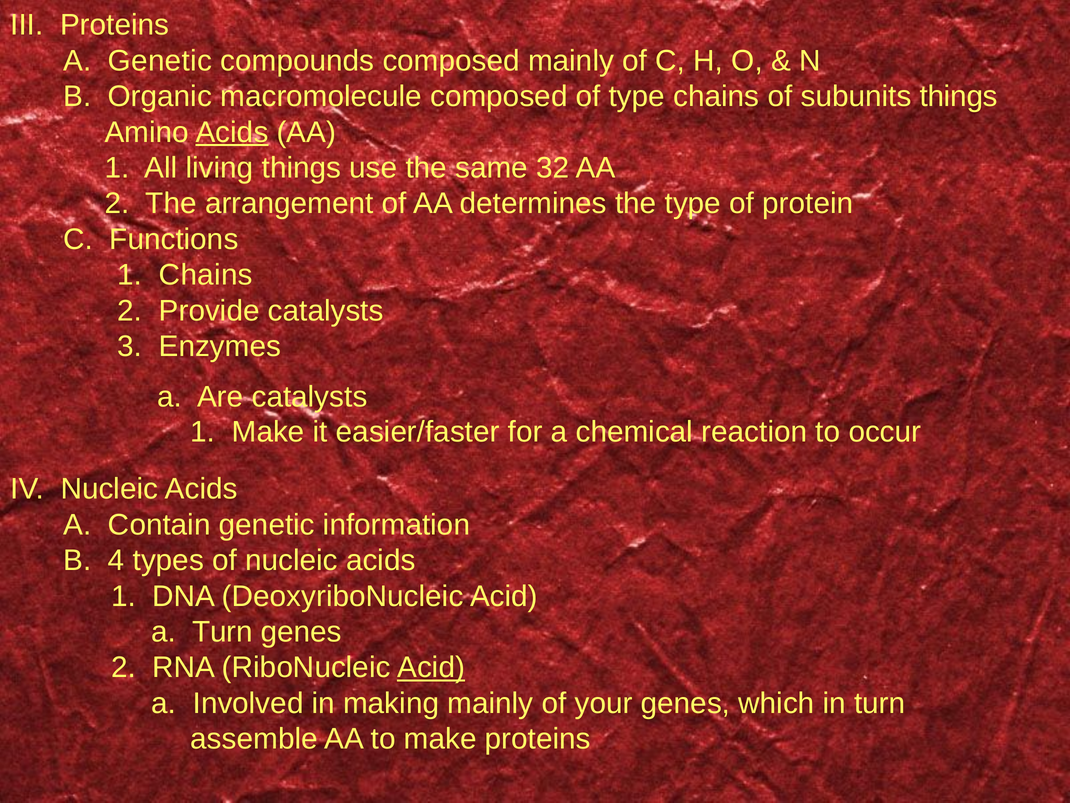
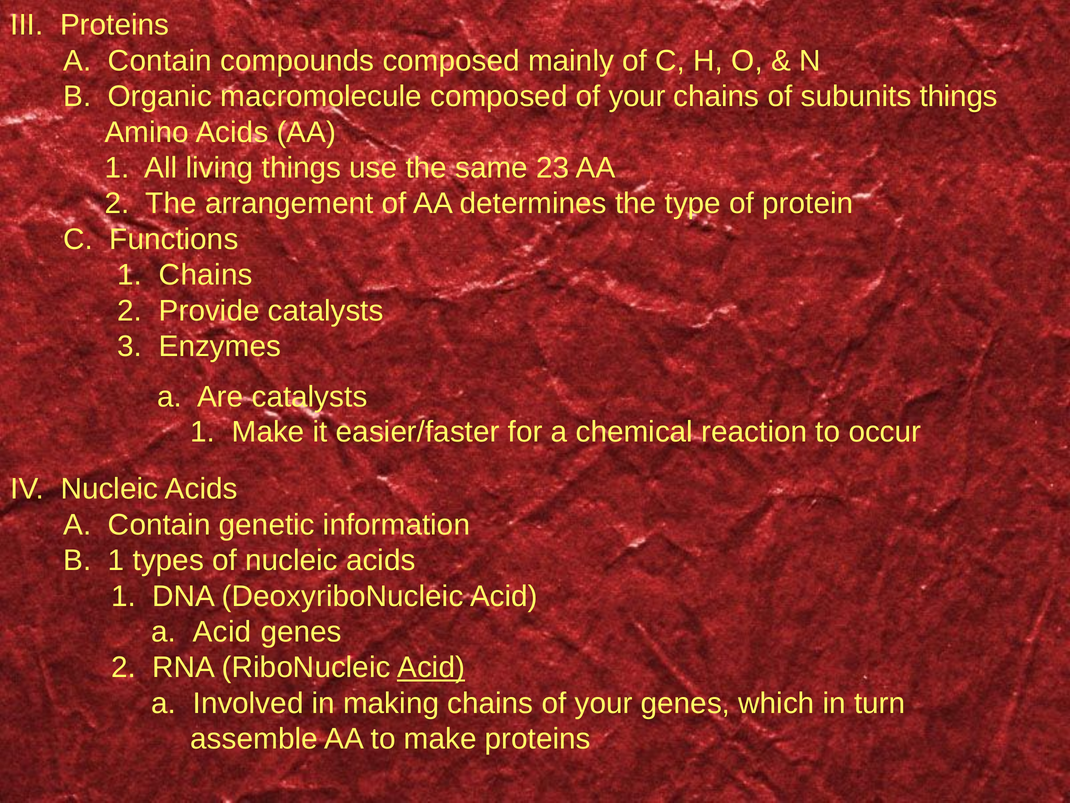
Genetic: Genetic -> Contain (160, 61)
composed of type: type -> your (637, 96)
Acids underline: present -> none (232, 132)
32: 32 -> 23 (553, 168)
B 4: 4 -> 1 (116, 560)
a Turn: Turn -> Acid (222, 632)
making mainly: mainly -> chains (490, 703)
